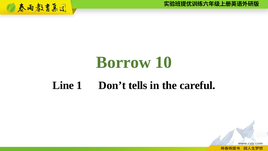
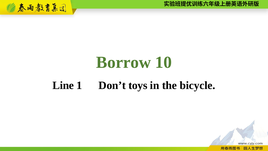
tells: tells -> toys (138, 85)
careful: careful -> bicycle (197, 85)
